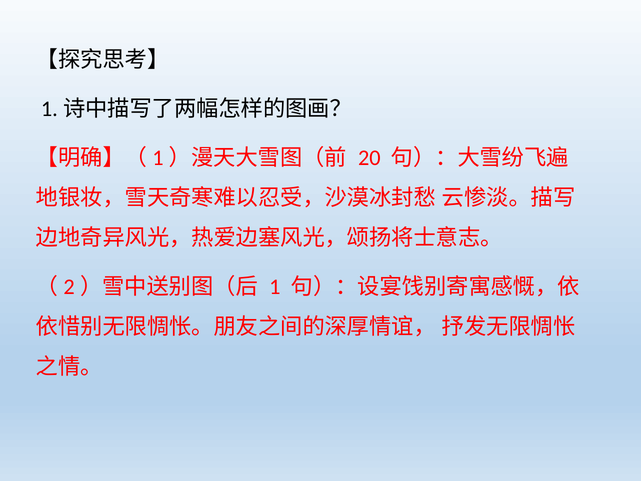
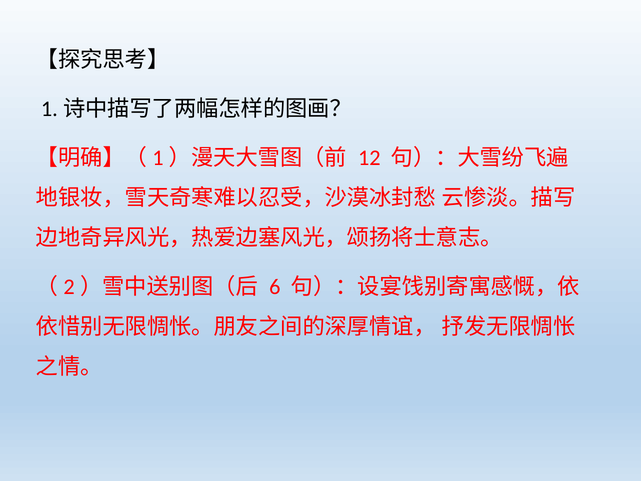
20: 20 -> 12 (369, 158)
1: 1 -> 6 (275, 287)
